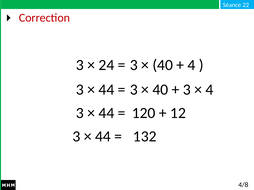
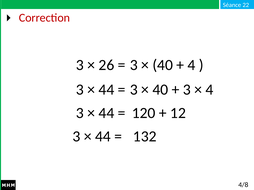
24: 24 -> 26 (106, 65)
